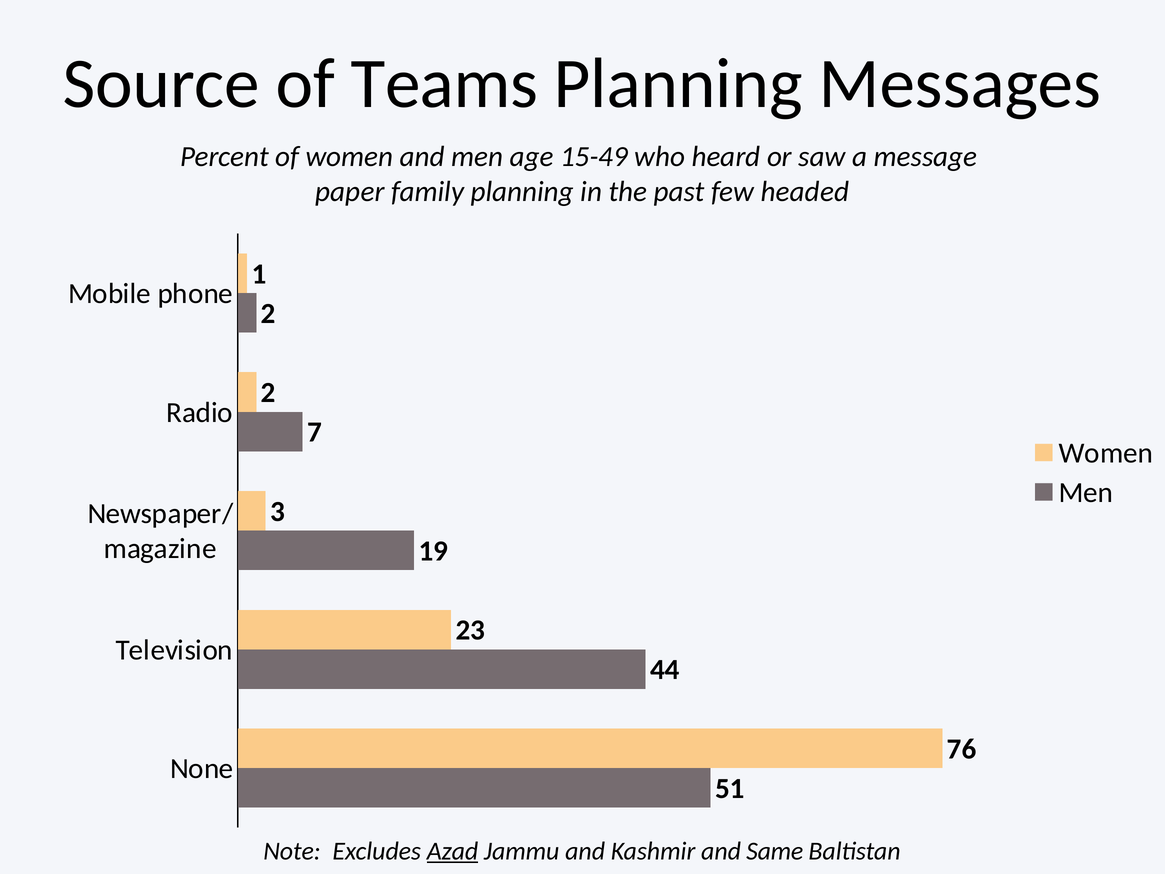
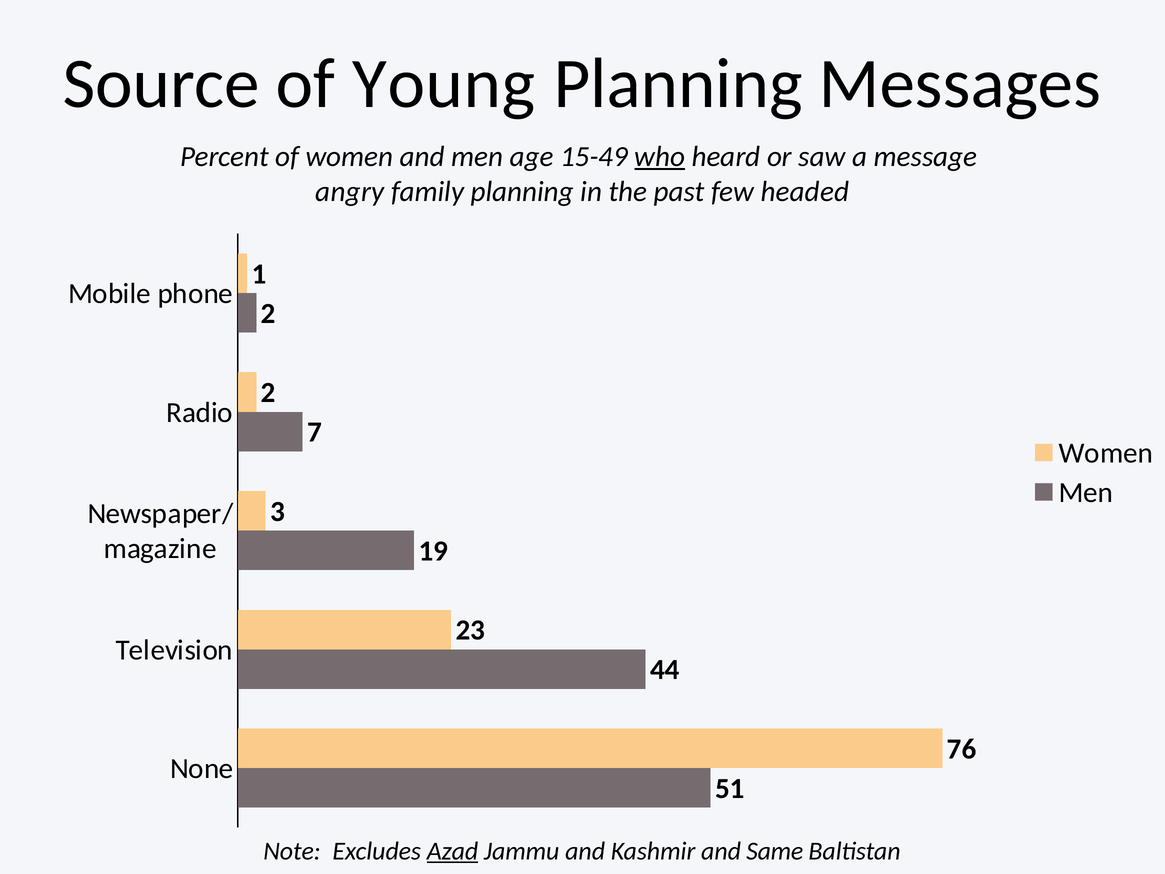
Teams: Teams -> Young (444, 84)
who underline: none -> present (660, 157)
paper: paper -> angry (350, 191)
